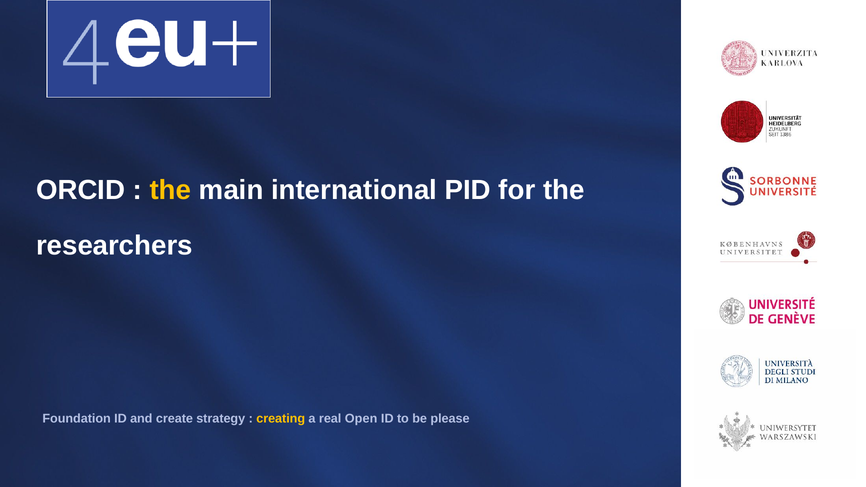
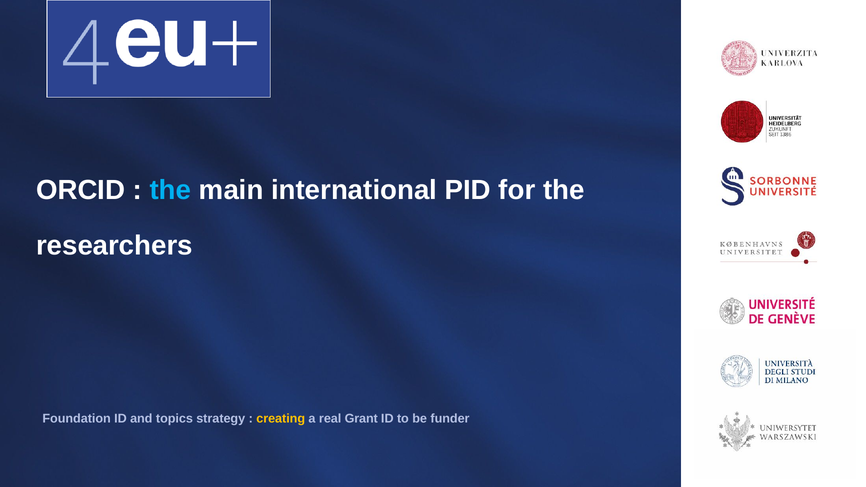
the colour: yellow -> light blue (170, 190)
create: create -> topics (174, 419)
Open: Open -> Grant (361, 419)
please: please -> funder (450, 419)
